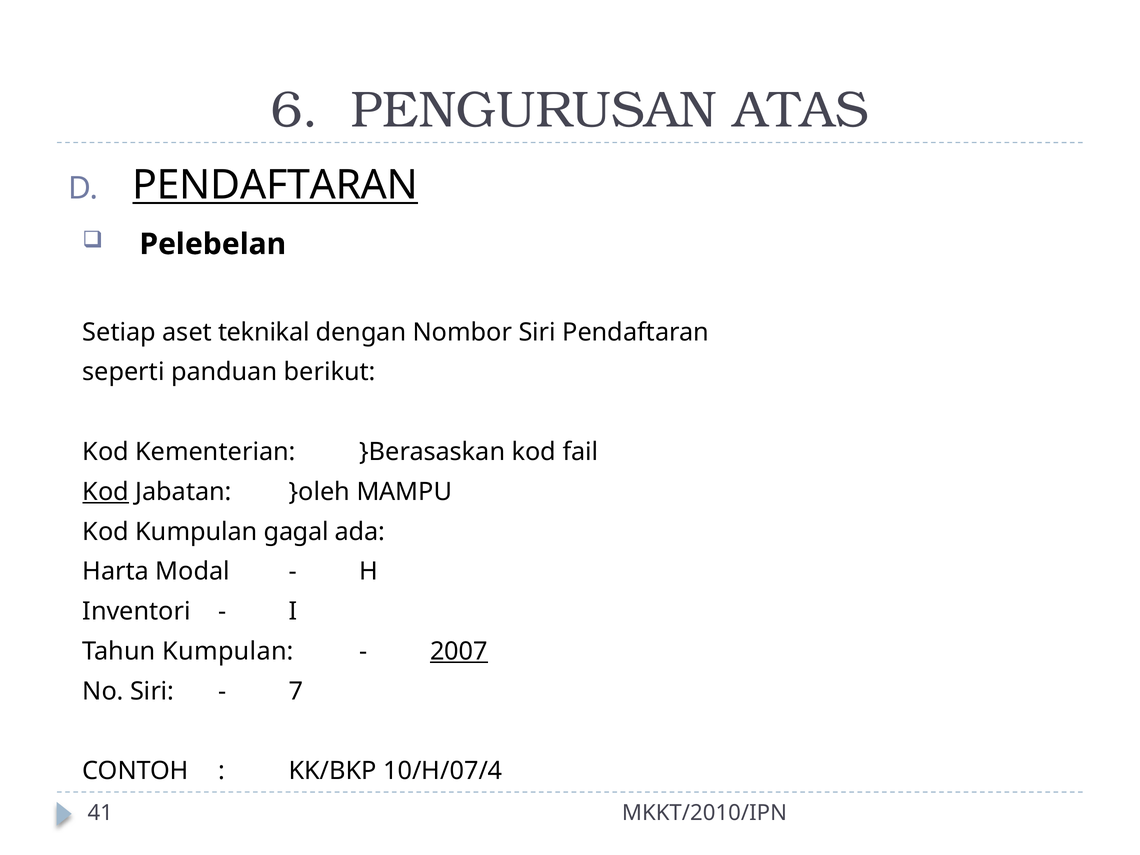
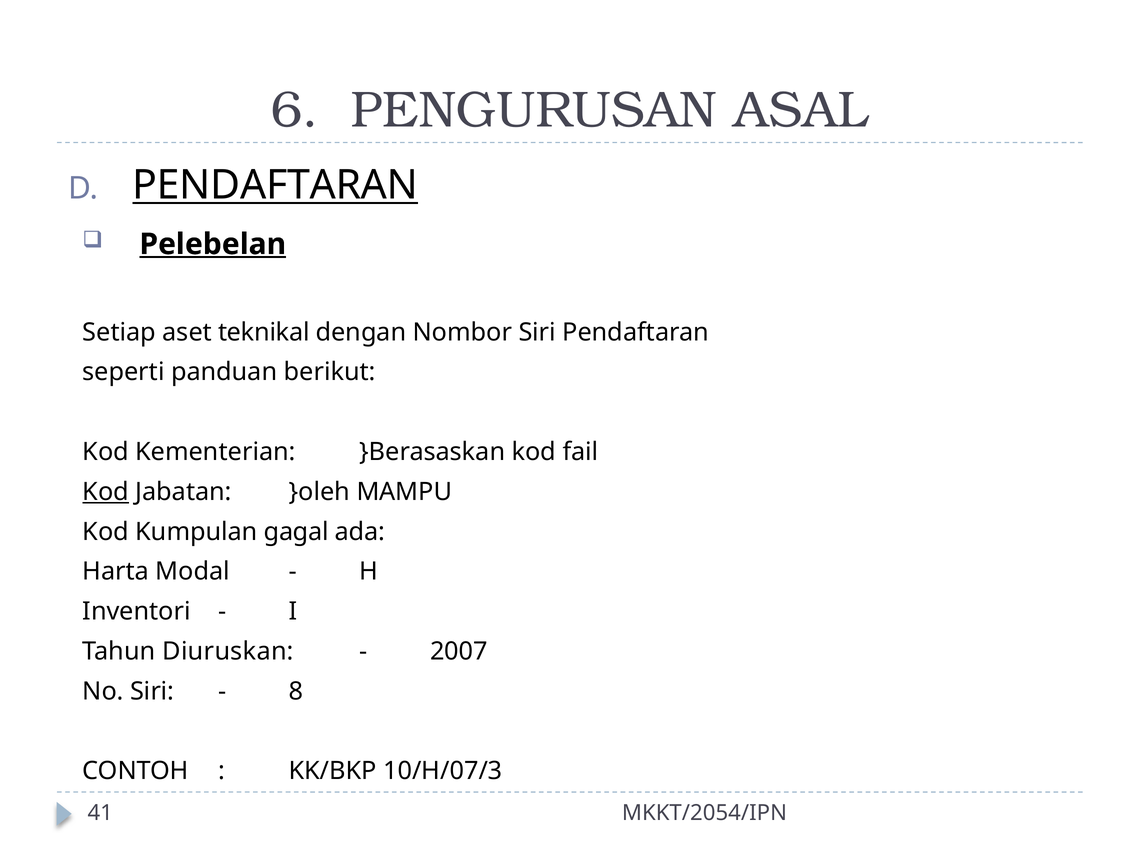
ATAS: ATAS -> ASAL (801, 110)
Pelebelan underline: none -> present (213, 244)
Tahun Kumpulan: Kumpulan -> Diuruskan (228, 651)
2007 underline: present -> none (459, 651)
7: 7 -> 8 (296, 691)
10/H/07/4: 10/H/07/4 -> 10/H/07/3 (443, 771)
MKKT/2010/IPN: MKKT/2010/IPN -> MKKT/2054/IPN (704, 813)
